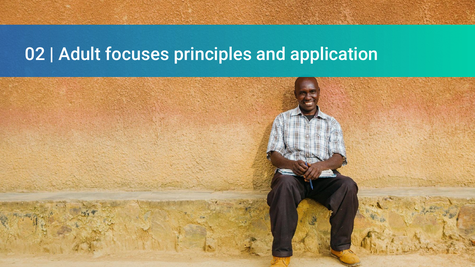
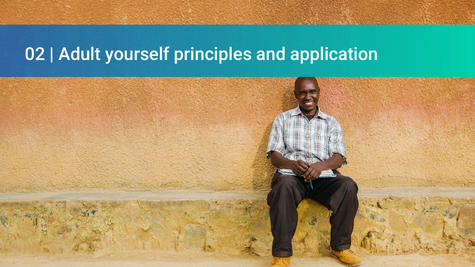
focuses: focuses -> yourself (137, 54)
